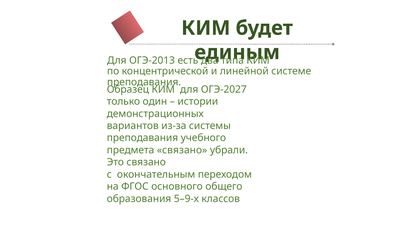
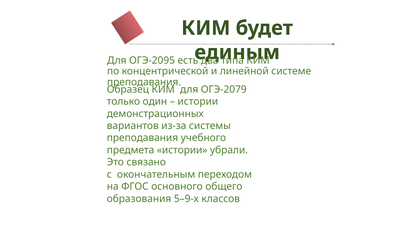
ОГЭ-2013: ОГЭ-2013 -> ОГЭ-2095 (152, 60)
ОГЭ-2027: ОГЭ-2027 -> ОГЭ-2079 (224, 89)
предмета связано: связано -> истории (182, 150)
